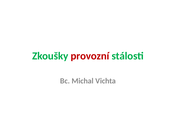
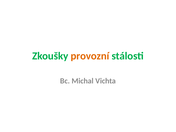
provozní colour: red -> orange (90, 56)
